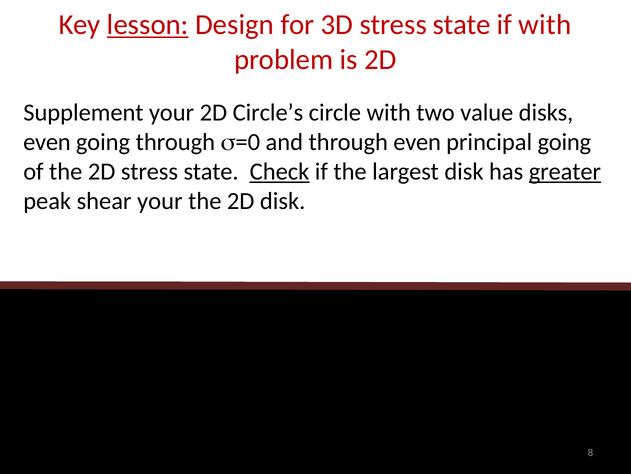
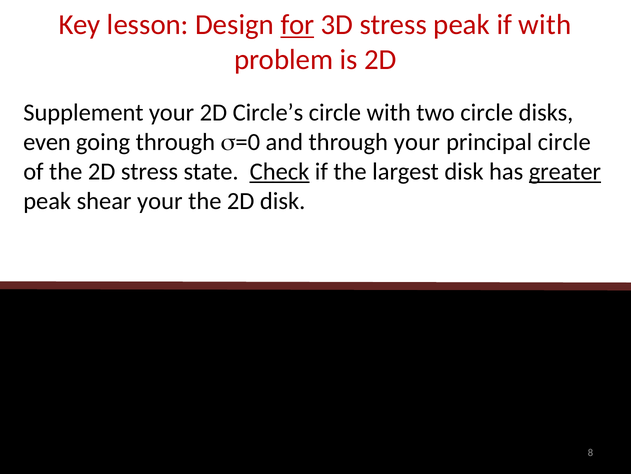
lesson underline: present -> none (148, 25)
for underline: none -> present (297, 25)
3D stress state: state -> peak (462, 25)
two value: value -> circle (487, 112)
through even: even -> your (417, 142)
principal going: going -> circle (564, 142)
